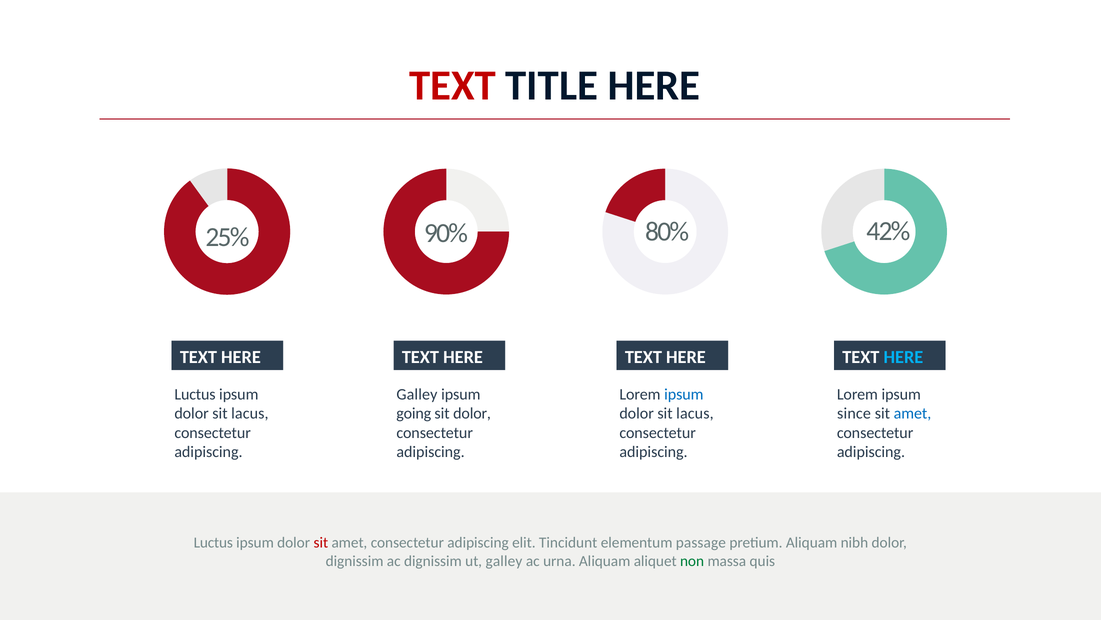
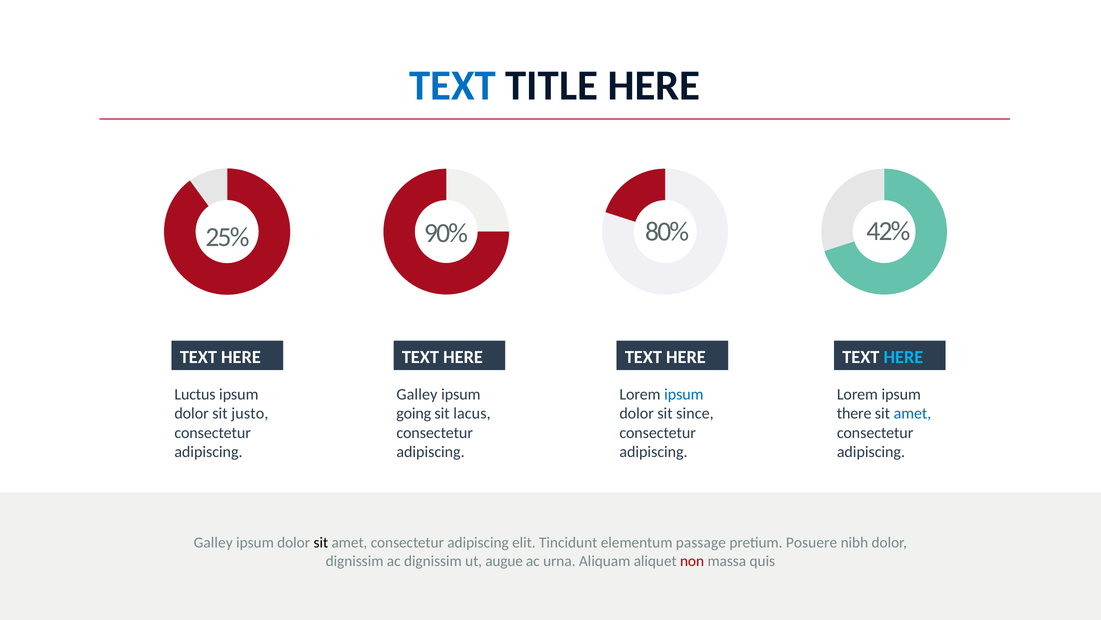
TEXT colour: red -> blue (452, 85)
lacus: lacus -> justo (250, 413)
sit dolor: dolor -> lacus (472, 413)
lacus: lacus -> since (695, 413)
since: since -> there (854, 413)
Luctus: Luctus -> Galley (213, 542)
sit colour: red -> black (321, 542)
pretium Aliquam: Aliquam -> Posuere (812, 542)
ut galley: galley -> augue (504, 561)
non colour: green -> red (692, 561)
